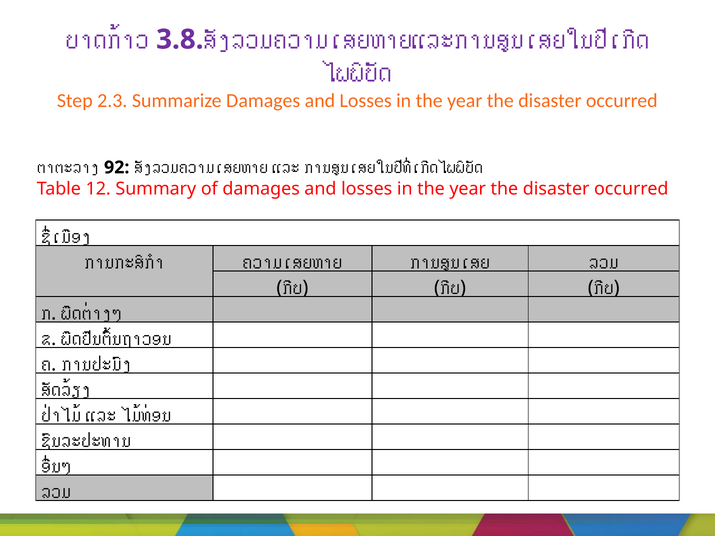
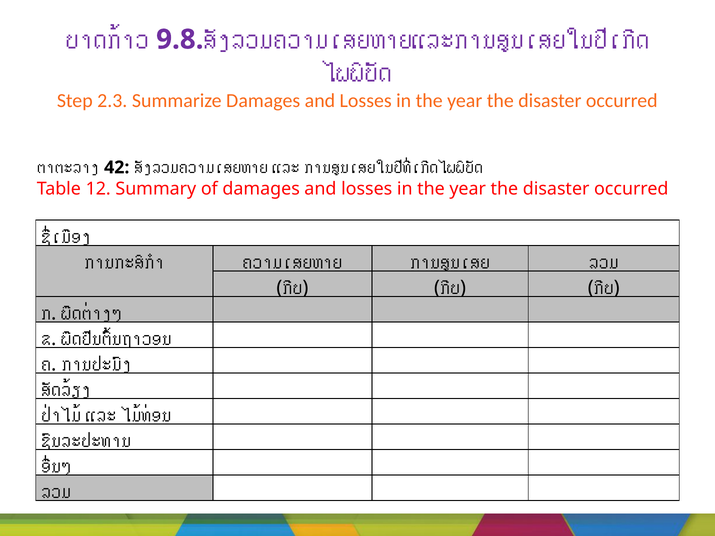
3.8: 3.8 -> 9.8 (180, 39)
92: 92 -> 42 (117, 168)
